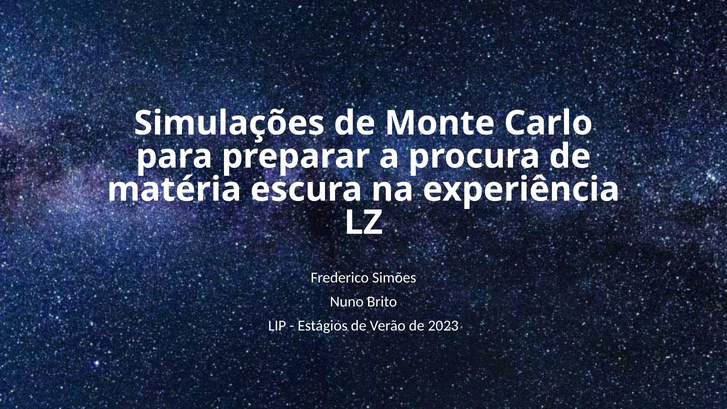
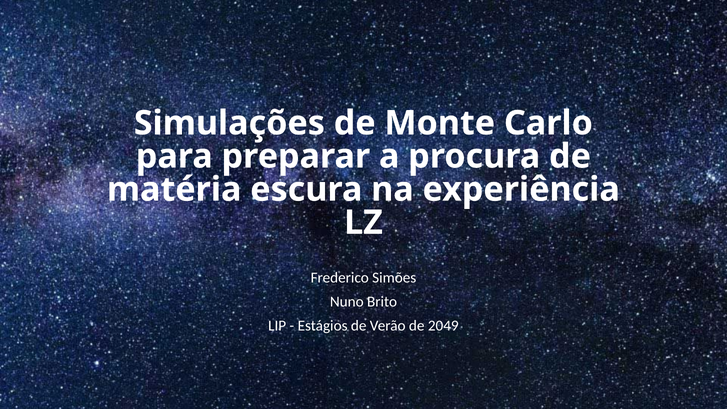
2023: 2023 -> 2049 (443, 326)
